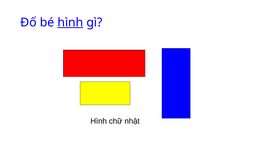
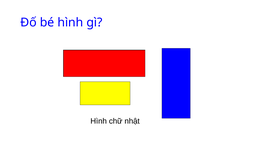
hình underline: present -> none (70, 22)
